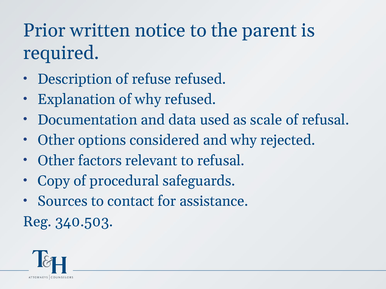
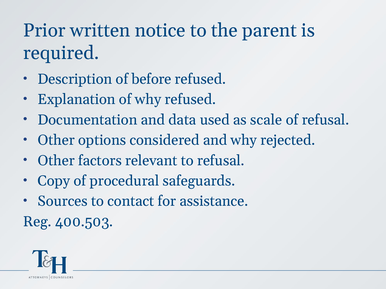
refuse: refuse -> before (152, 79)
340.503: 340.503 -> 400.503 (84, 222)
